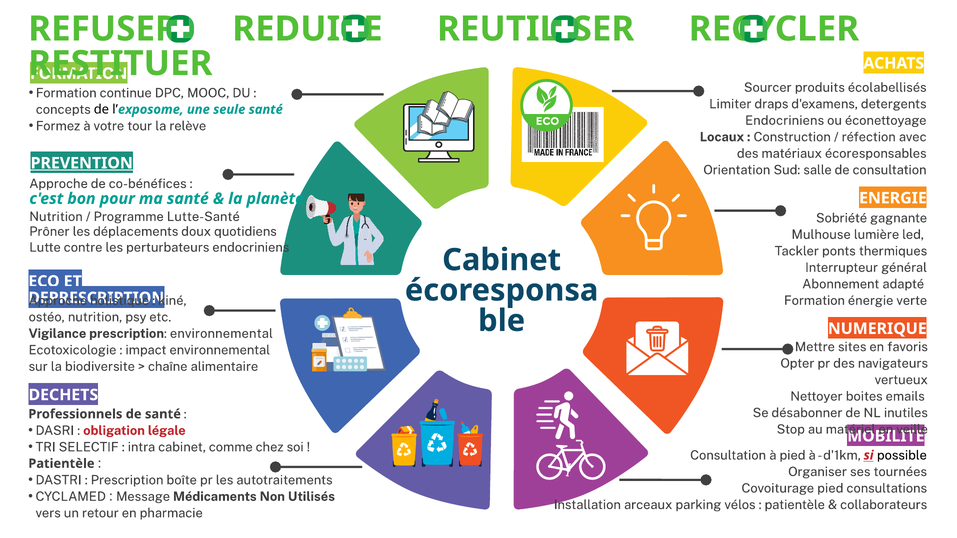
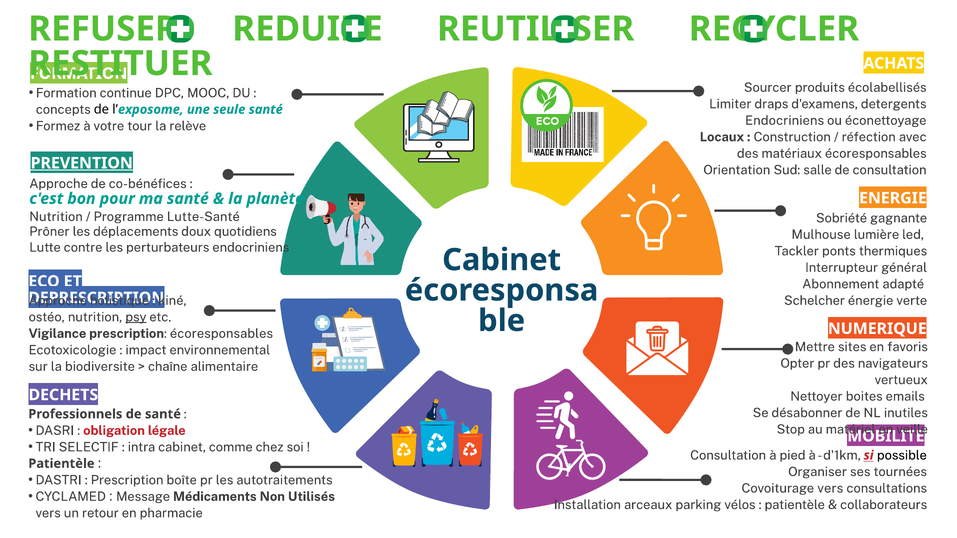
Formation: Formation -> Schelcher (814, 301)
psy underline: none -> present (136, 317)
prescription environnemental: environnemental -> écoresponsables (221, 334)
Covoiturage pied: pied -> vers (830, 489)
